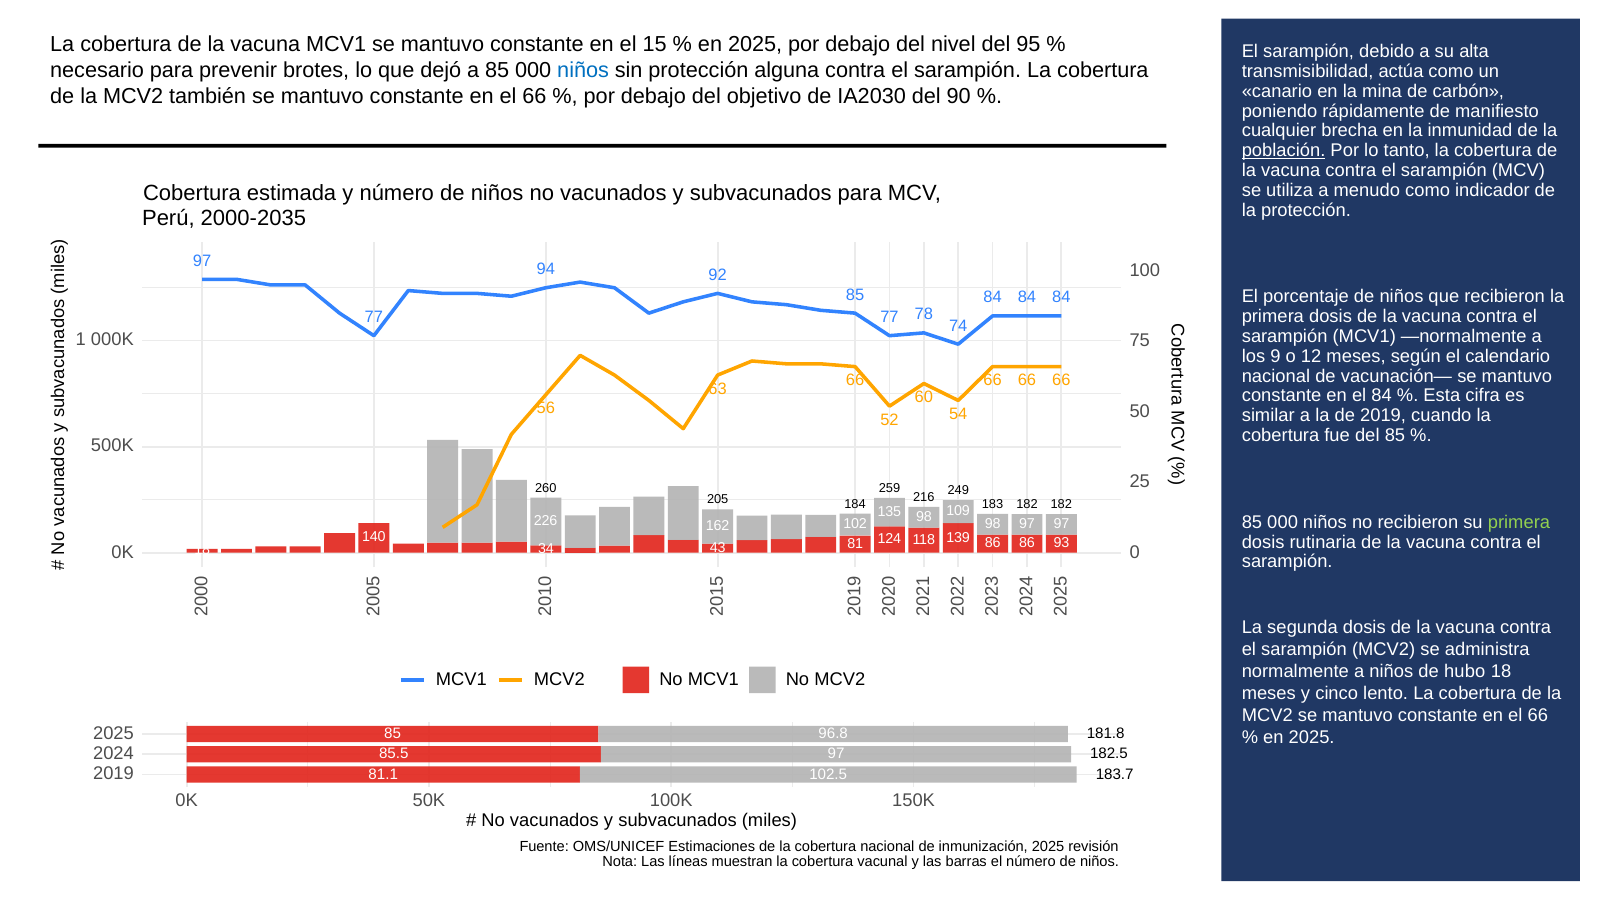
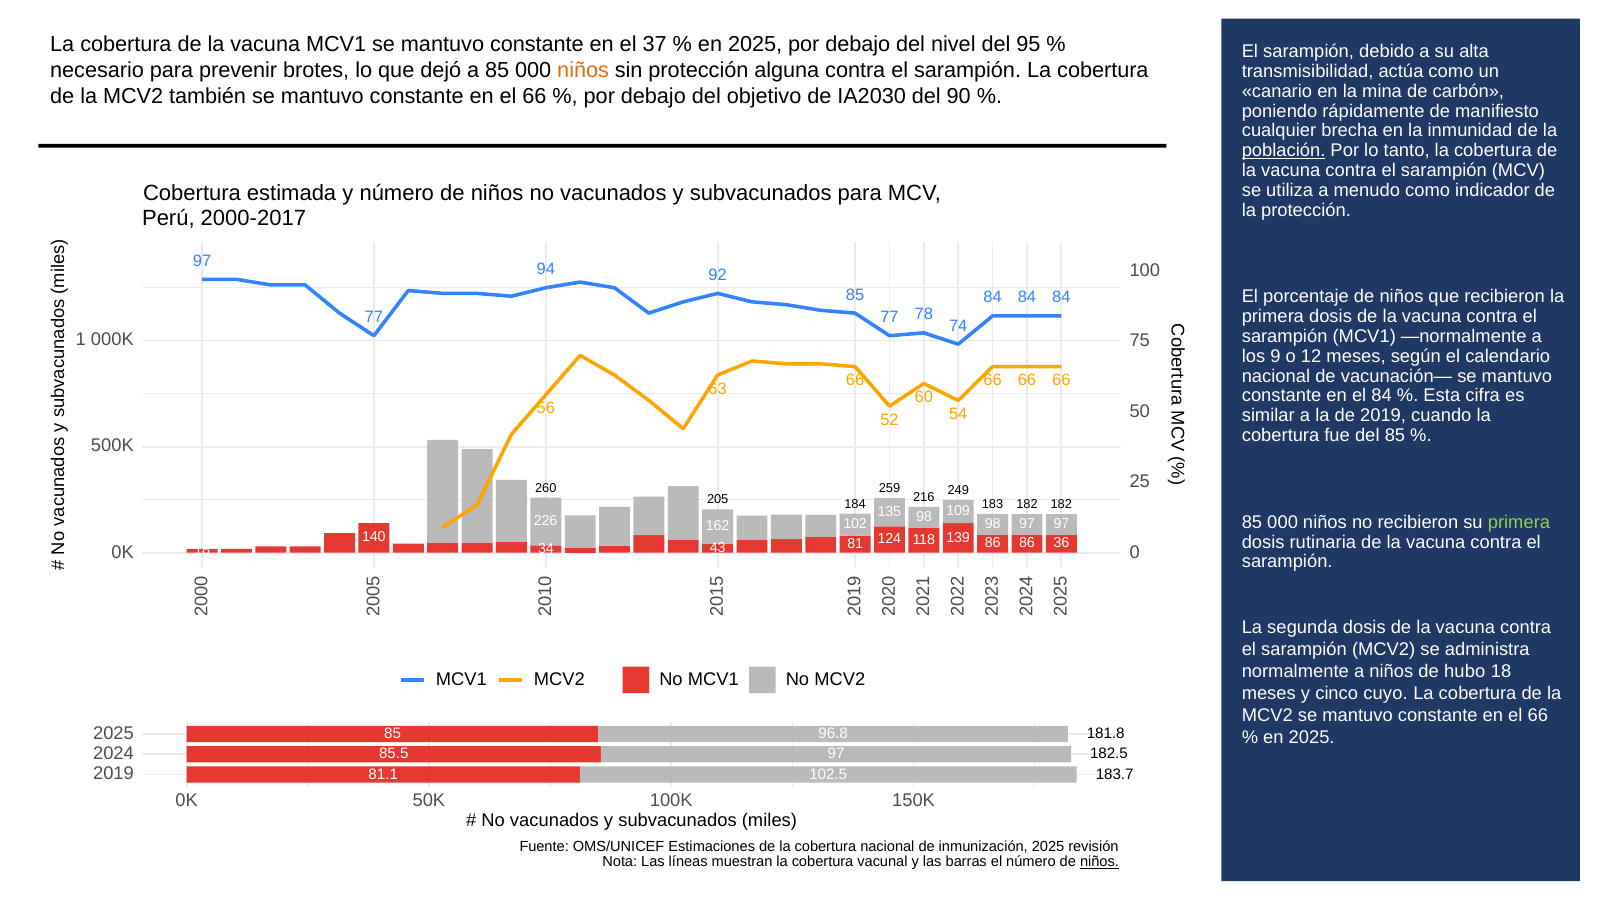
15: 15 -> 37 (655, 44)
niños colour: blue -> orange (583, 70)
2000-2035: 2000-2035 -> 2000-2017 (253, 218)
93: 93 -> 36 (1061, 543)
lento: lento -> cuyo (1386, 694)
niños underline: none -> present (1099, 862)
